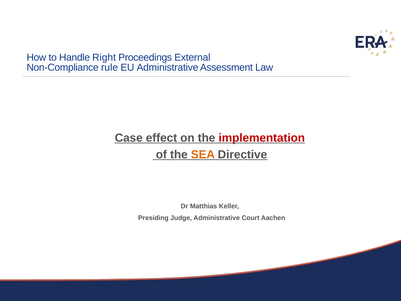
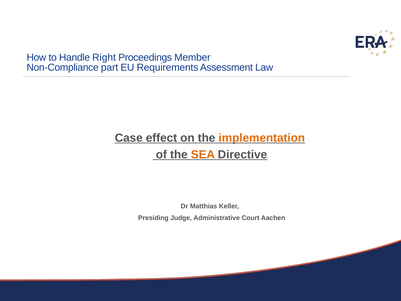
External: External -> Member (192, 57)
rule: rule -> part (110, 68)
EU Administrative: Administrative -> Requirements (167, 68)
implementation colour: red -> orange (262, 138)
